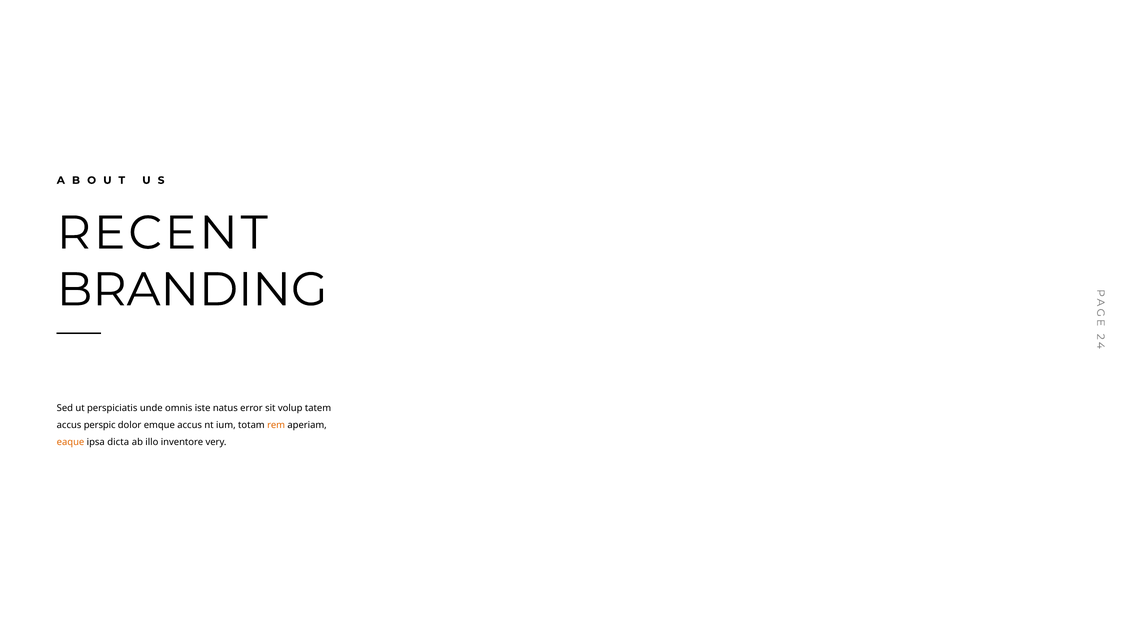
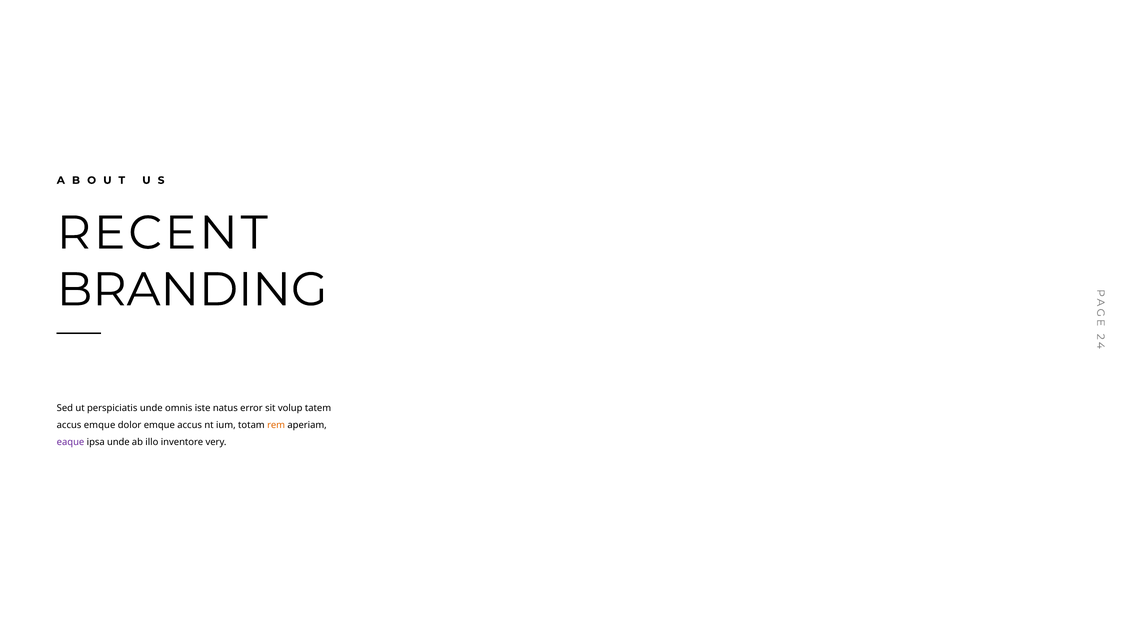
accus perspic: perspic -> emque (100, 425)
eaque colour: orange -> purple (71, 442)
ipsa dicta: dicta -> unde (118, 442)
